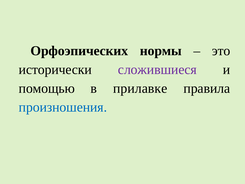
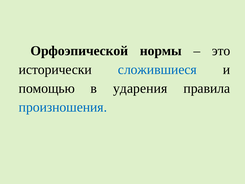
Орфоэпических: Орфоэпических -> Орфоэпической (79, 51)
сложившиеся colour: purple -> blue (157, 70)
прилавке: прилавке -> ударения (140, 88)
